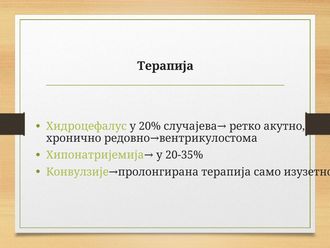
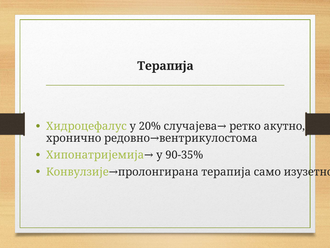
20-35%: 20-35% -> 90-35% (184, 155)
